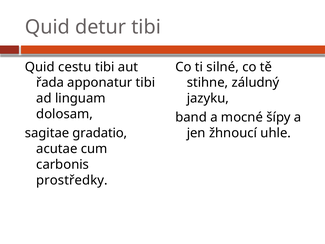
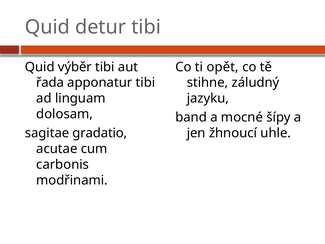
cestu: cestu -> výběr (75, 67)
silné: silné -> opět (223, 67)
prostředky: prostředky -> modřinami (72, 180)
